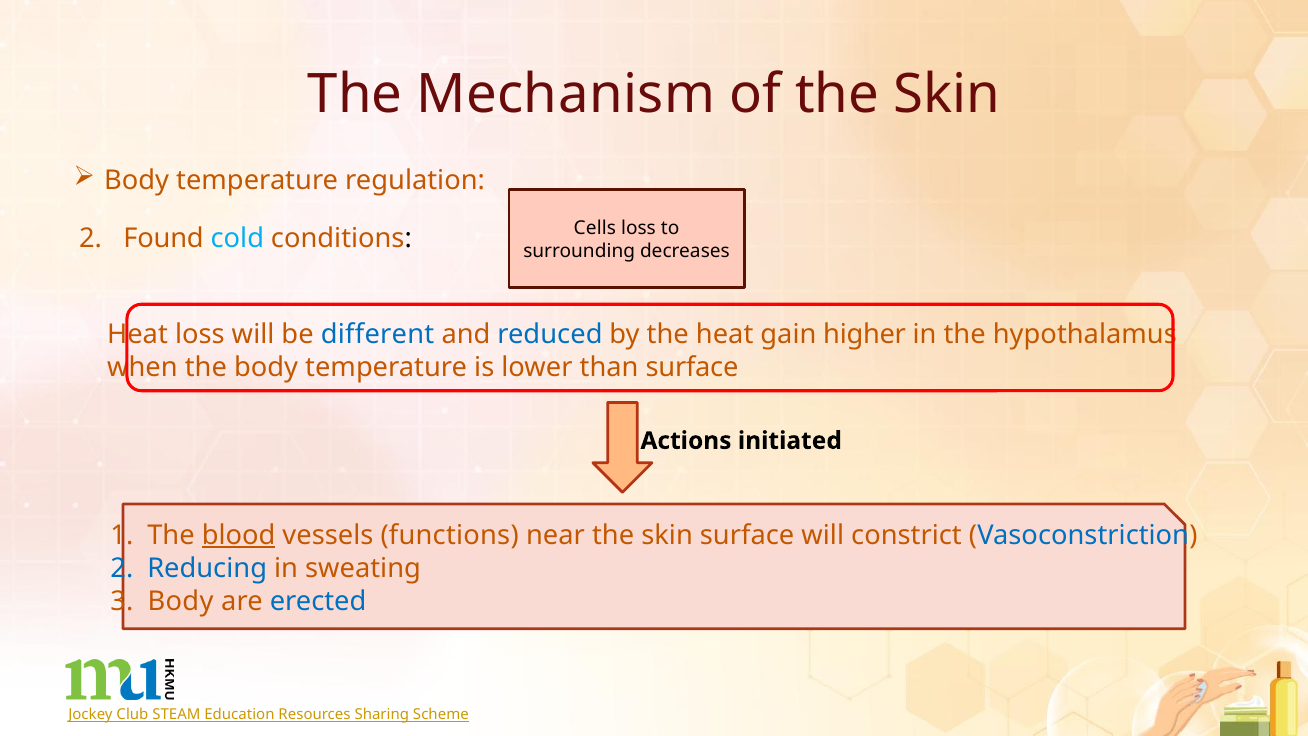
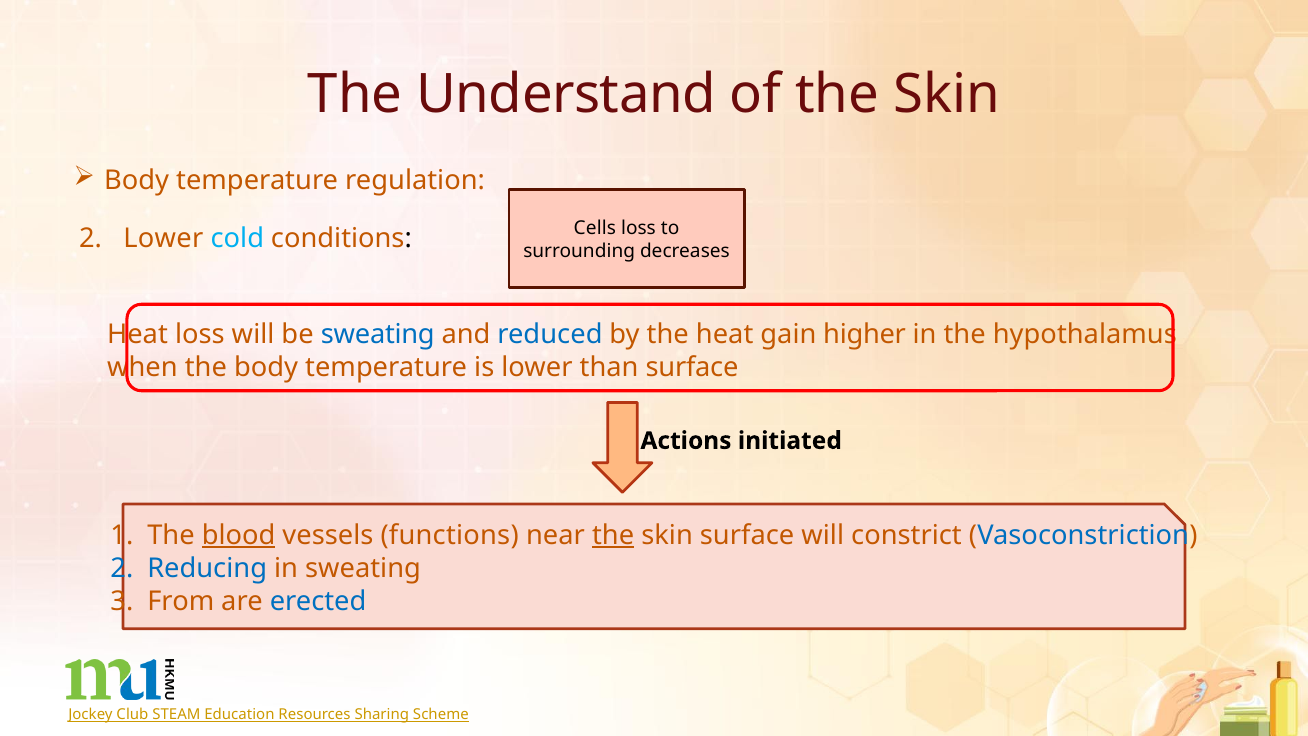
Mechanism: Mechanism -> Understand (566, 95)
2 Found: Found -> Lower (163, 238)
be different: different -> sweating (378, 334)
the underline: none -> present (613, 535)
Body: Body -> From (181, 601)
